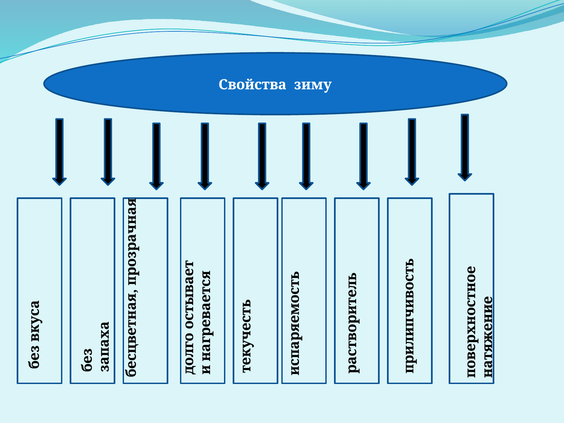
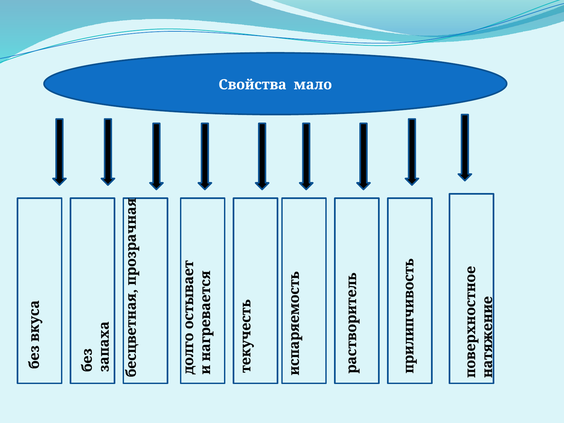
зиму: зиму -> мало (313, 85)
